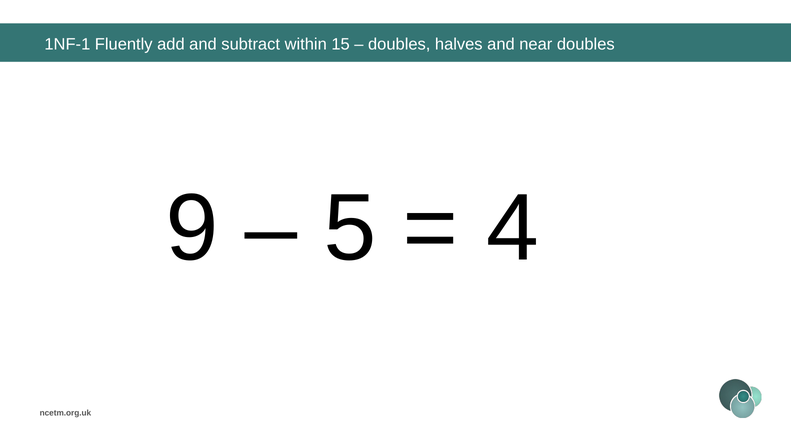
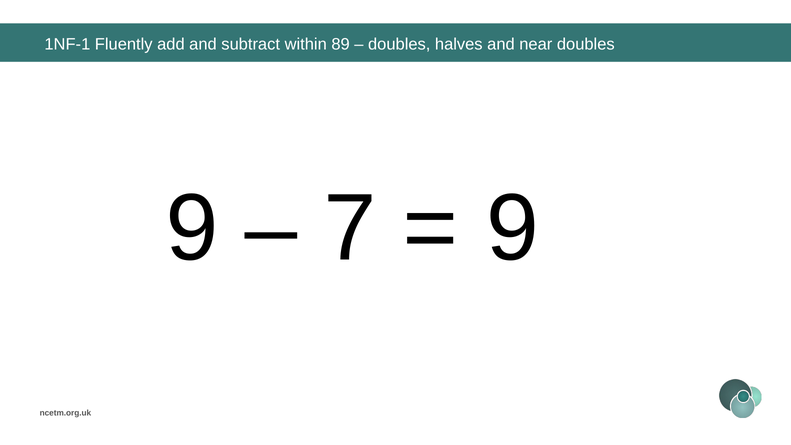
15: 15 -> 89 (341, 44)
5: 5 -> 7 (350, 228)
4: 4 -> 9 (512, 228)
